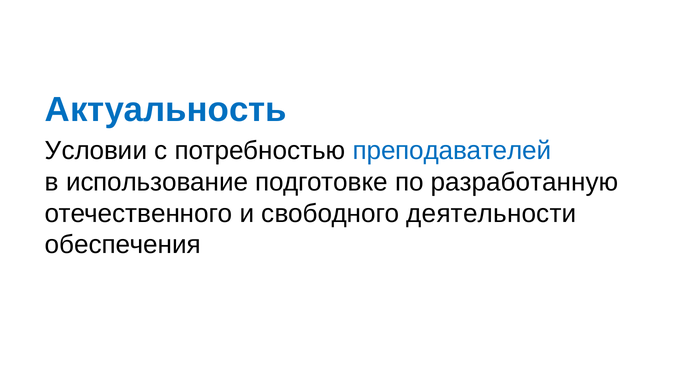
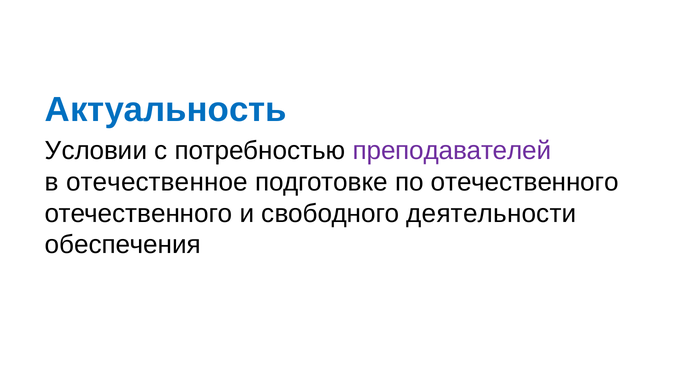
преподавателей colour: blue -> purple (452, 151)
использование: использование -> отечественное (157, 182)
по разработанную: разработанную -> отечественного (525, 182)
